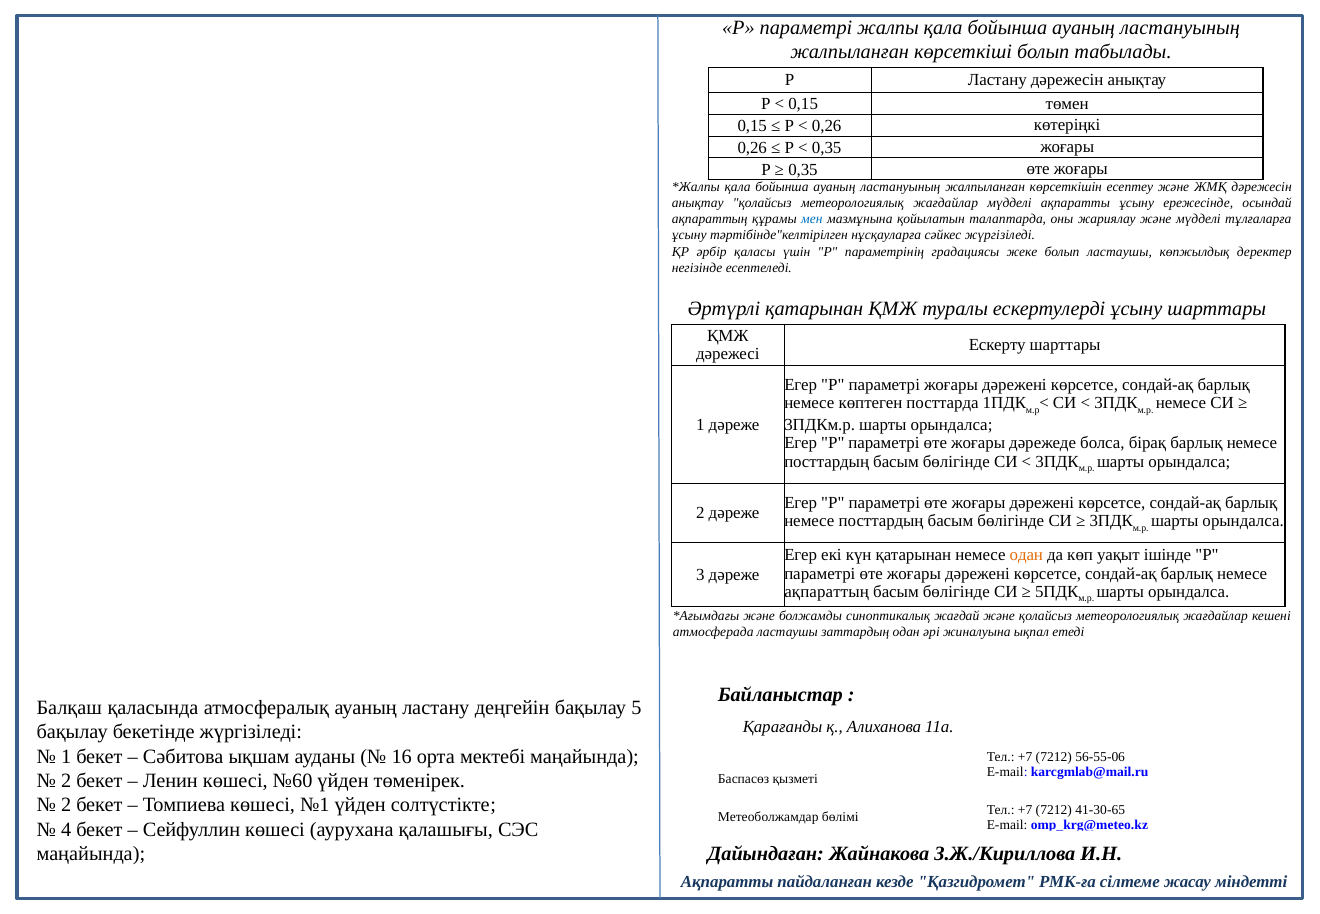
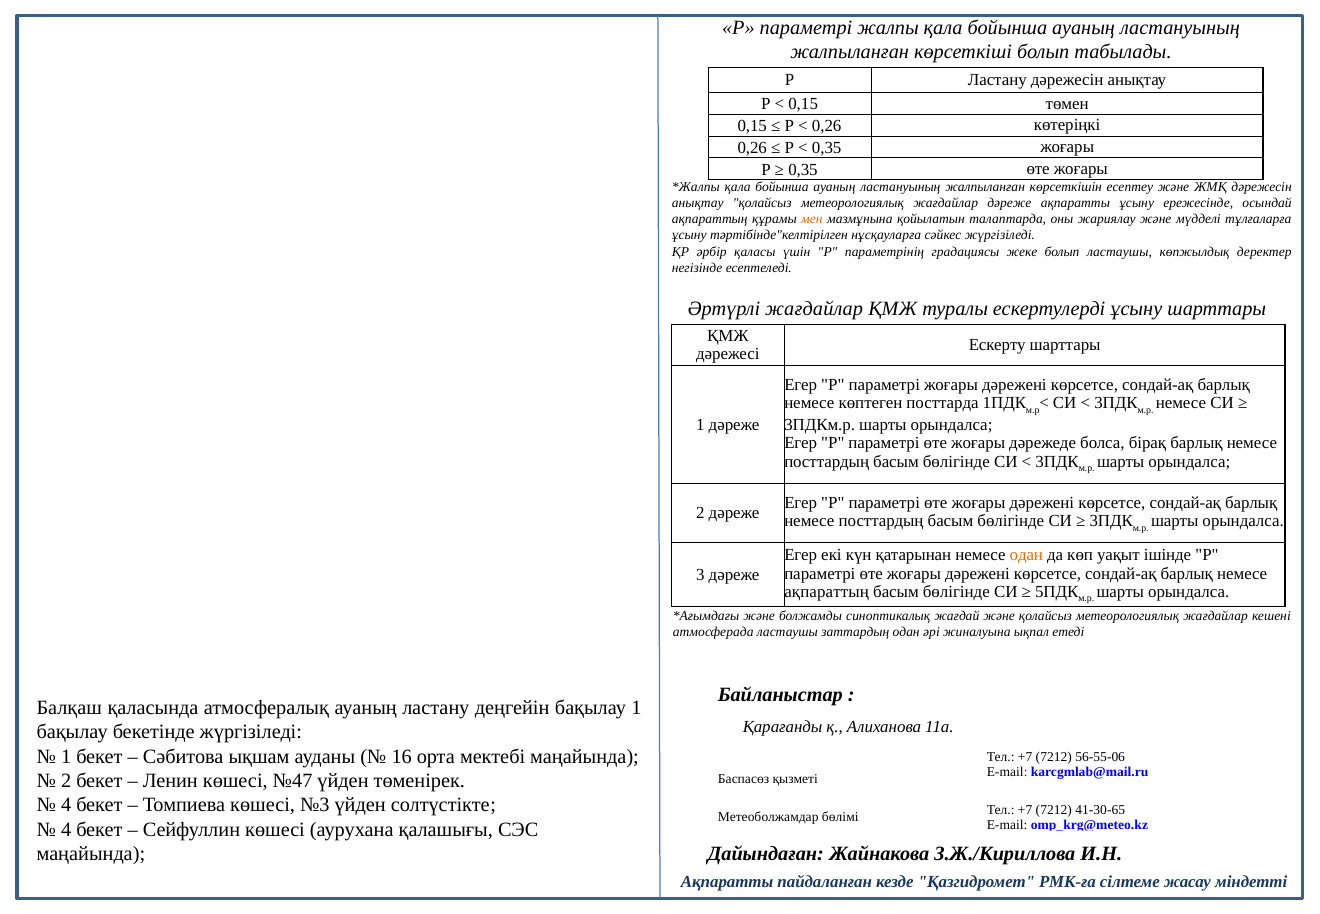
жағдайлар мүдделі: мүдделі -> дәреже (1009, 203)
мен colour: blue -> orange (812, 219)
Әртүрлі қатарынан: қатарынан -> жағдайлар (814, 308)
бақылау 5: 5 -> 1 (637, 708)
№60: №60 -> №47 (293, 781)
2: 2 -> 4 (66, 805)
№1: №1 -> №3 (315, 805)
